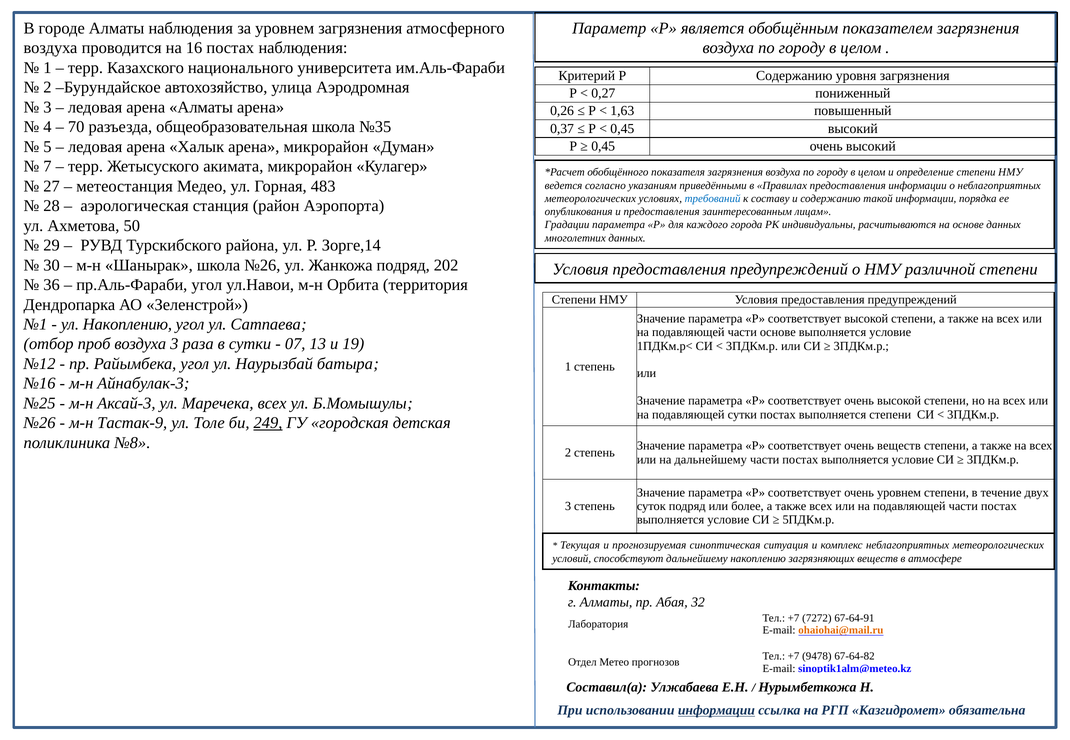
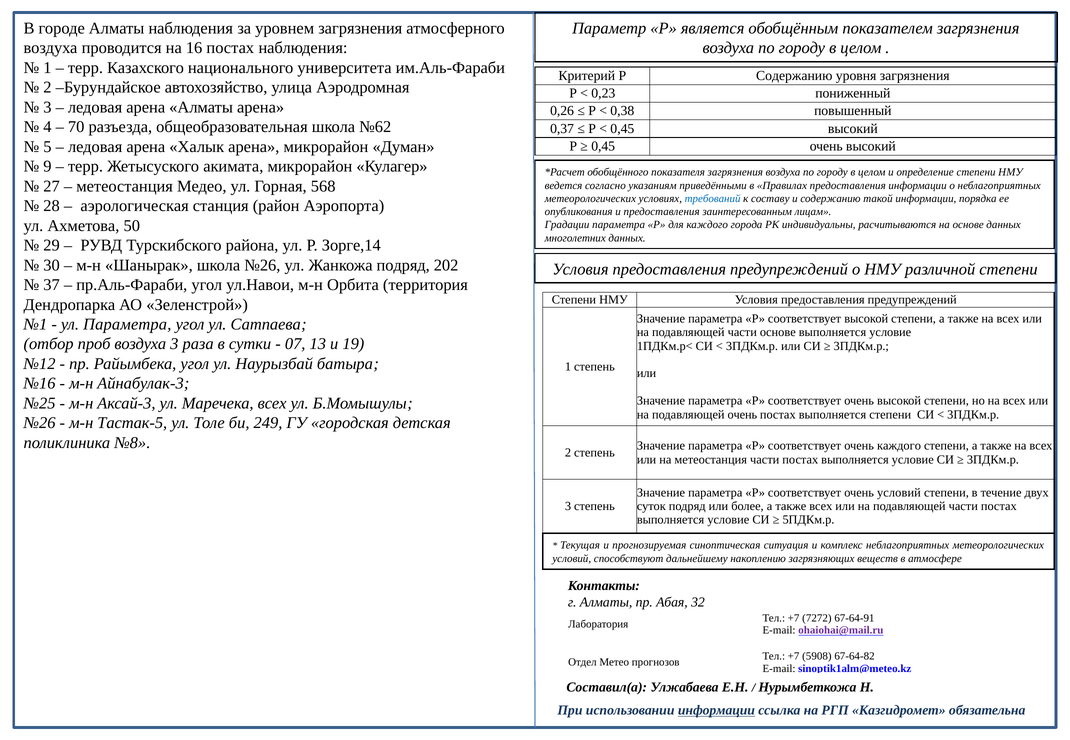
0,27: 0,27 -> 0,23 (603, 93)
1,63: 1,63 -> 0,38 (622, 111)
№35: №35 -> №62 (375, 127)
7: 7 -> 9 (47, 167)
483: 483 -> 568 (323, 186)
36: 36 -> 37 (52, 285)
ул Накоплению: Накоплению -> Параметра (127, 325)
подавляющей сутки: сутки -> очень (742, 415)
Тастак-9: Тастак-9 -> Тастак-5 (132, 423)
249 underline: present -> none (268, 423)
очень веществ: веществ -> каждого (899, 446)
на дальнейшему: дальнейшему -> метеостанция (711, 460)
очень уровнем: уровнем -> условий (899, 493)
ohaiohai@mail.ru colour: orange -> purple (841, 631)
9478: 9478 -> 5908 (817, 657)
